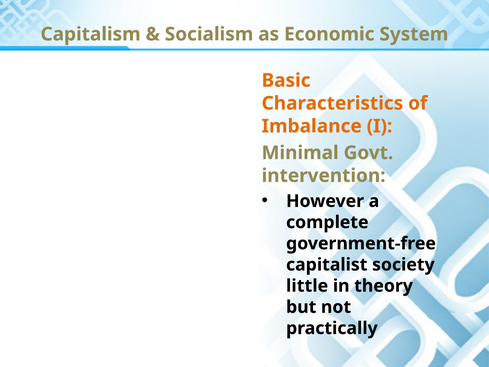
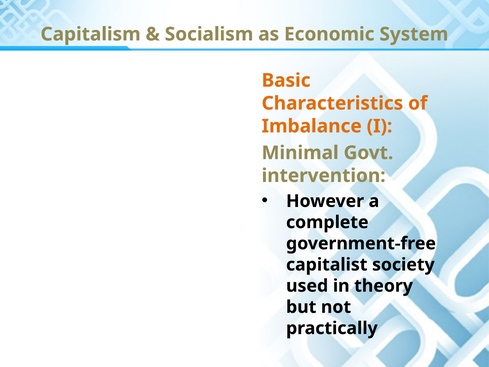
little: little -> used (307, 286)
